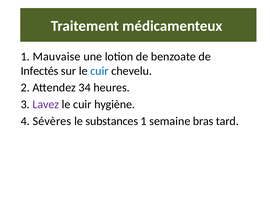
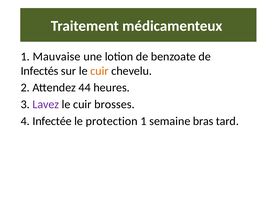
cuir colour: blue -> orange (99, 71)
34: 34 -> 44 (85, 88)
hygiène: hygiène -> brosses (114, 105)
Sévères: Sévères -> Infectée (52, 121)
substances: substances -> protection (112, 121)
